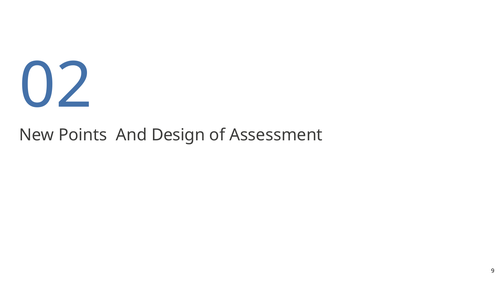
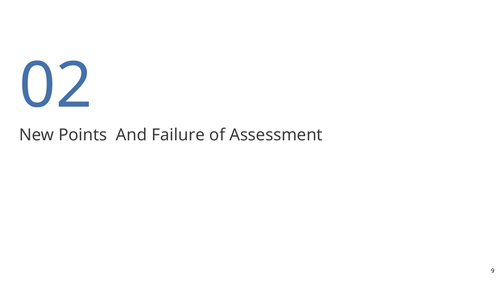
Design: Design -> Failure (178, 135)
